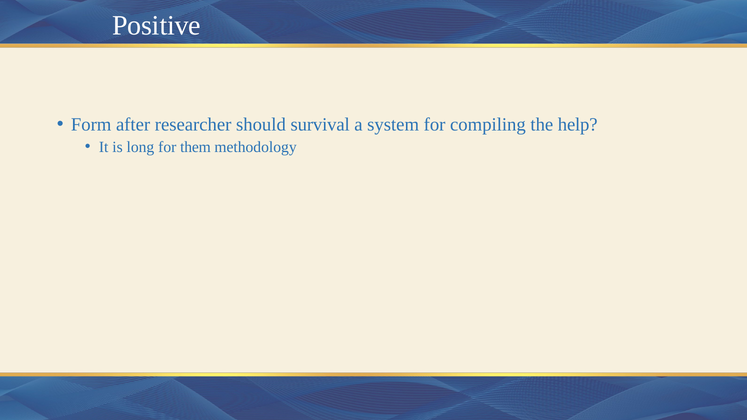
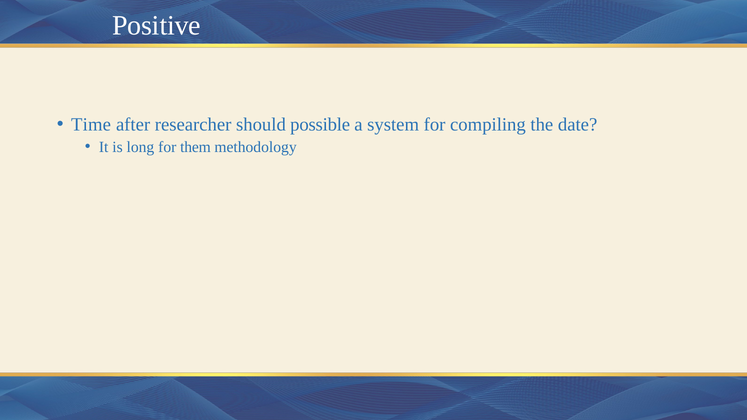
Form: Form -> Time (91, 125)
survival: survival -> possible (320, 125)
help: help -> date (578, 125)
